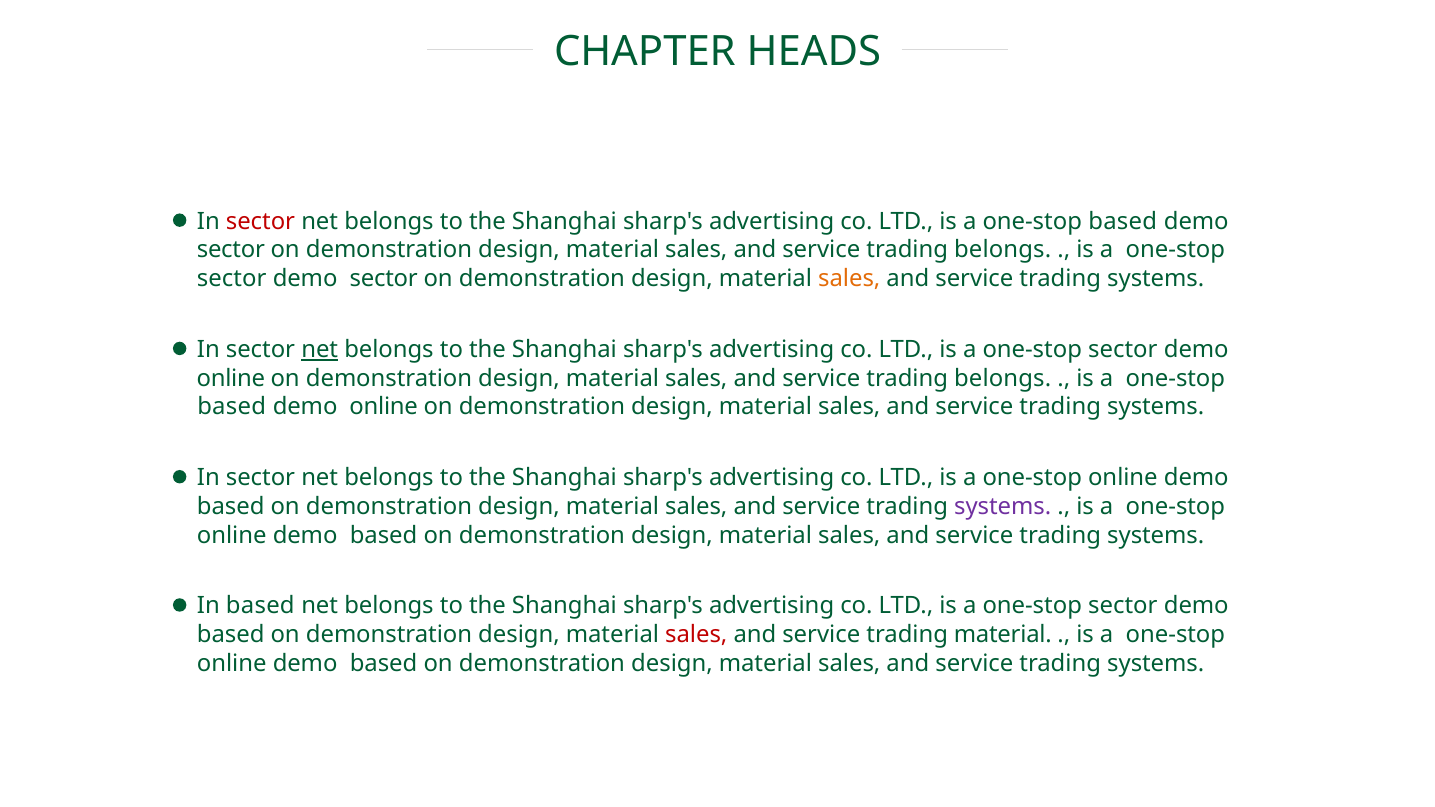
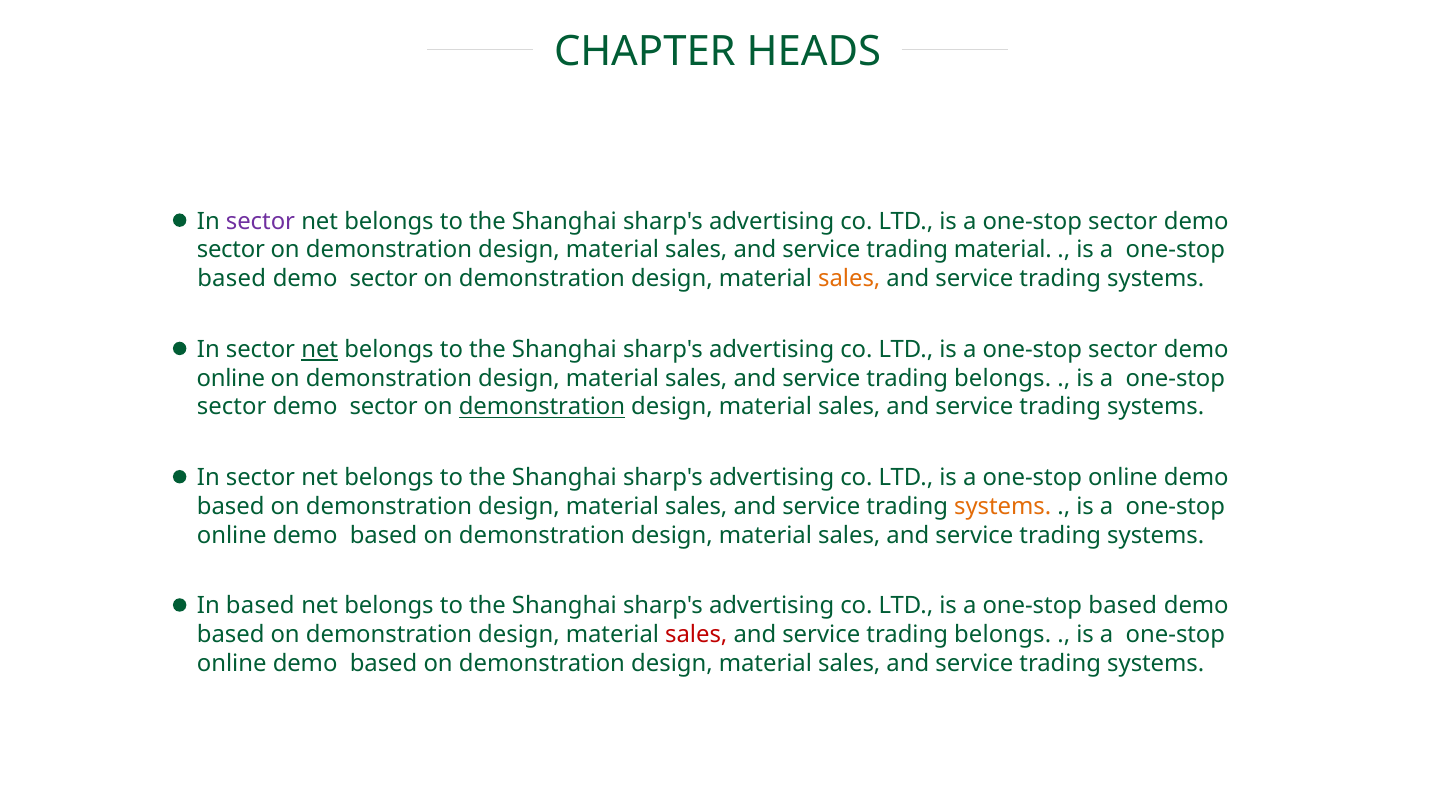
sector colour: red -> purple (260, 221)
based: based -> sector (1123, 221)
belongs: belongs -> material (1003, 250)
sector: sector -> based (232, 279)
based: based -> sector (232, 407)
online: online -> sector (384, 407)
demonstration underline: none -> present (542, 407)
systems colour: purple -> orange (1003, 507)
sector: sector -> based (1123, 606)
material: material -> belongs (1003, 635)
